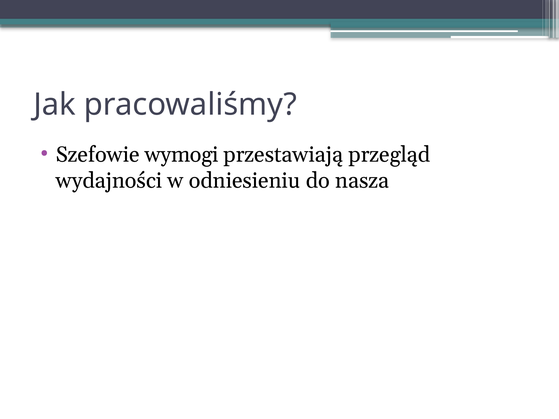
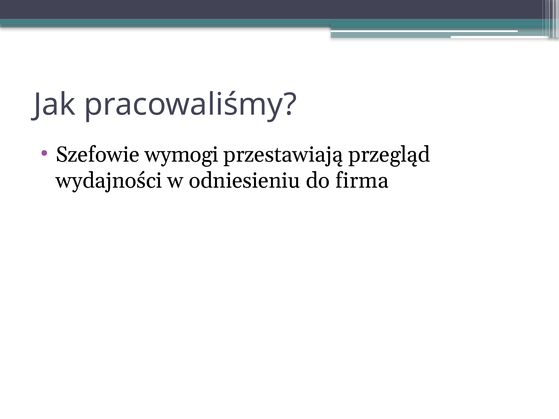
nasza: nasza -> firma (362, 181)
